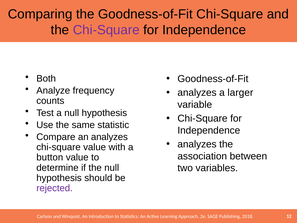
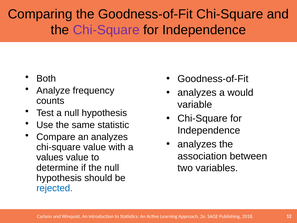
larger: larger -> would (240, 93)
button: button -> values (50, 157)
rejected colour: purple -> blue (55, 188)
